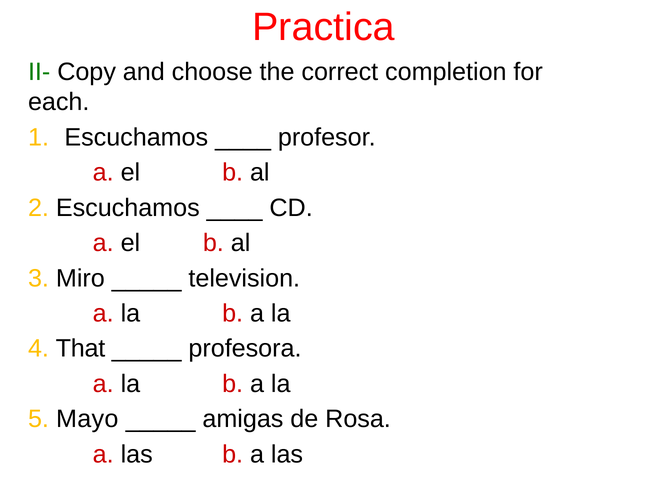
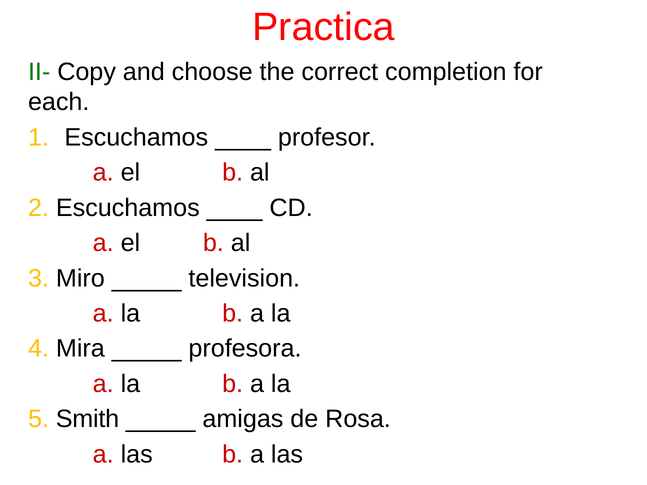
That: That -> Mira (80, 349)
Mayo: Mayo -> Smith (87, 419)
